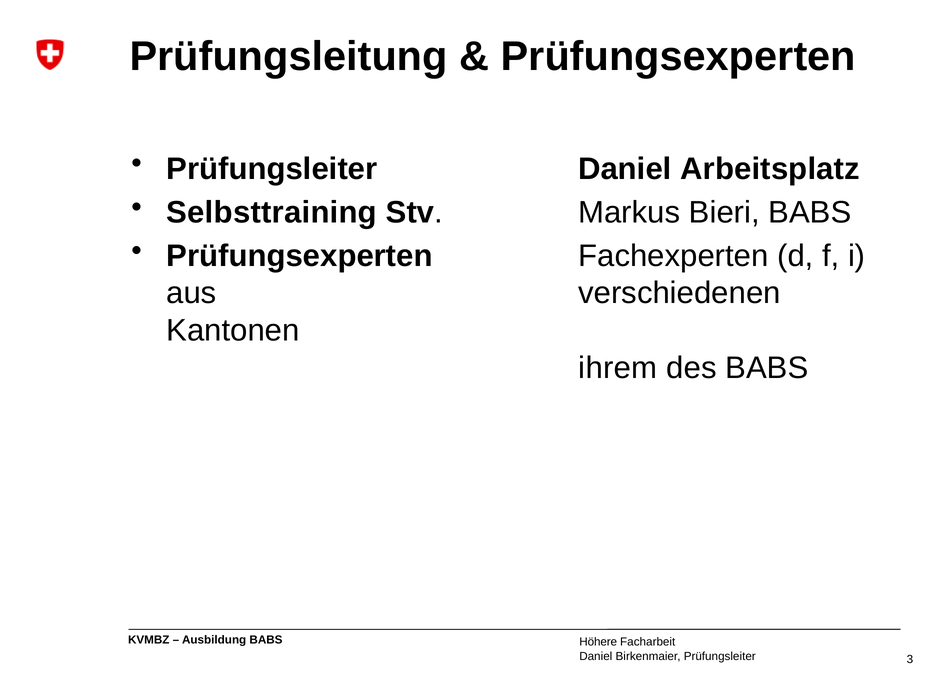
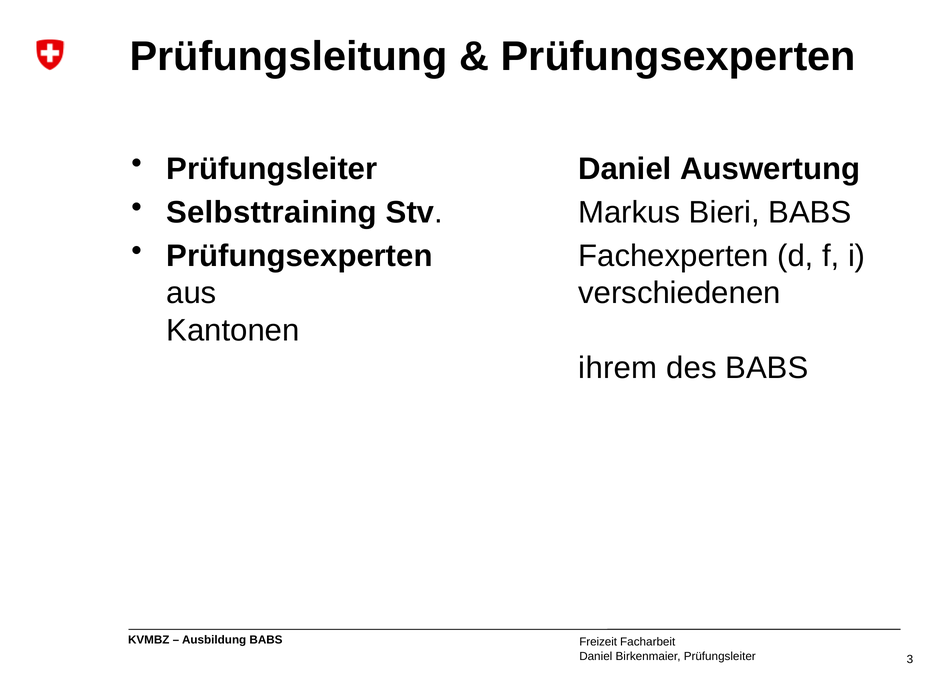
Arbeitsplatz: Arbeitsplatz -> Auswertung (770, 169)
Höhere: Höhere -> Freizeit (598, 642)
